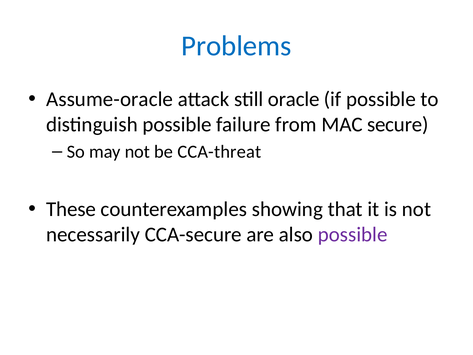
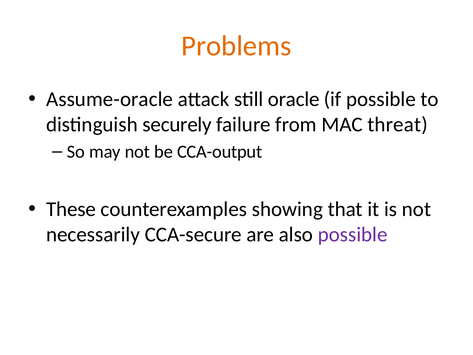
Problems colour: blue -> orange (236, 46)
distinguish possible: possible -> securely (177, 124)
secure: secure -> threat (398, 124)
CCA-threat: CCA-threat -> CCA-output (220, 152)
